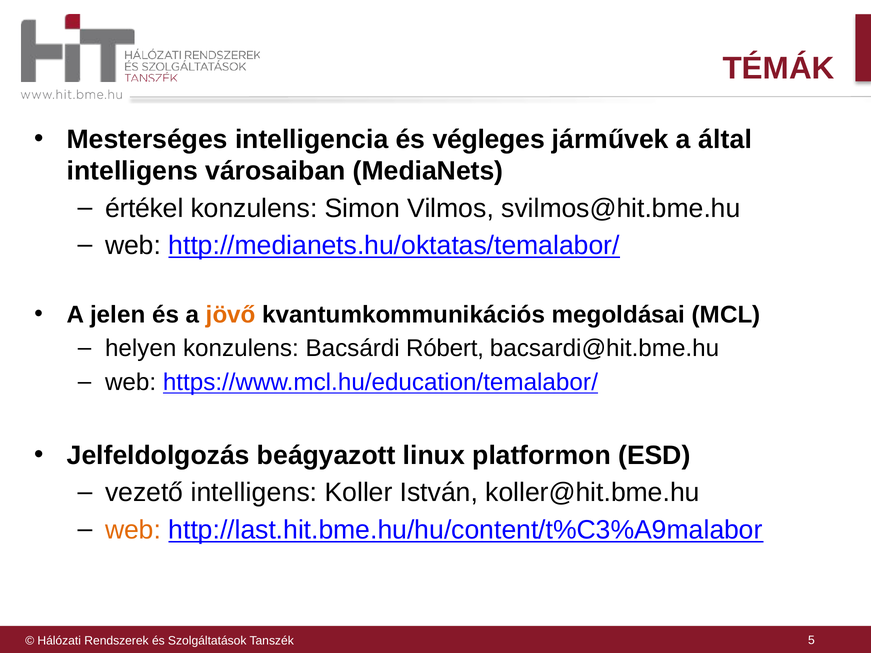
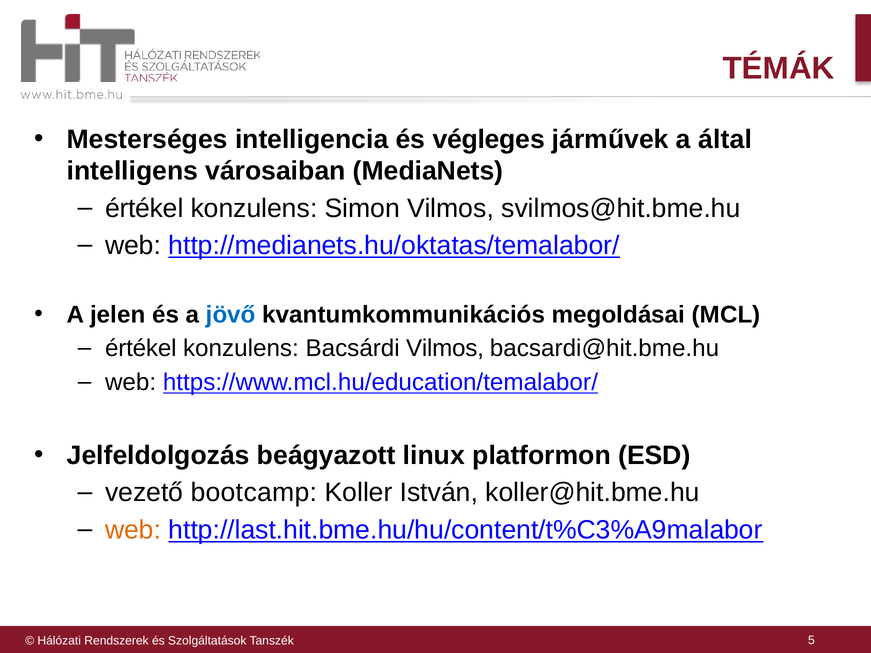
jövő colour: orange -> blue (231, 315)
helyen: helyen -> értékel (141, 349)
Bacsárdi Róbert: Róbert -> Vilmos (445, 349)
vezető intelligens: intelligens -> bootcamp (254, 493)
